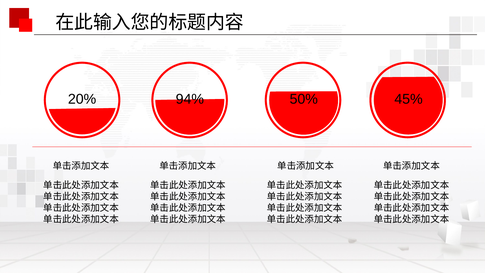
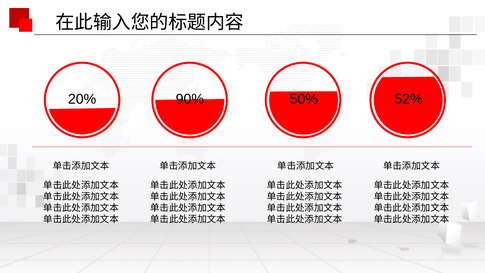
94%: 94% -> 90% (190, 99)
45%: 45% -> 52% (409, 99)
